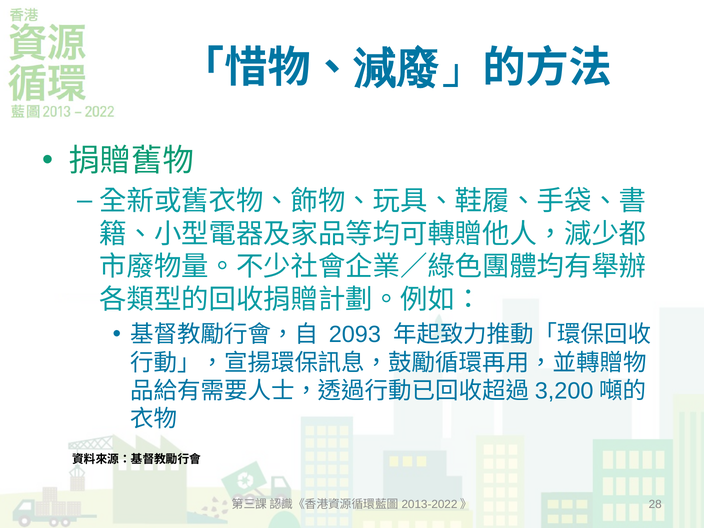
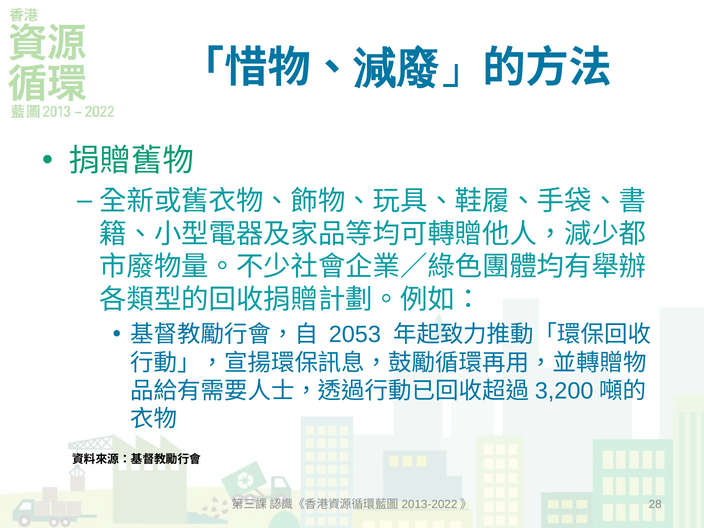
2093: 2093 -> 2053 (355, 335)
